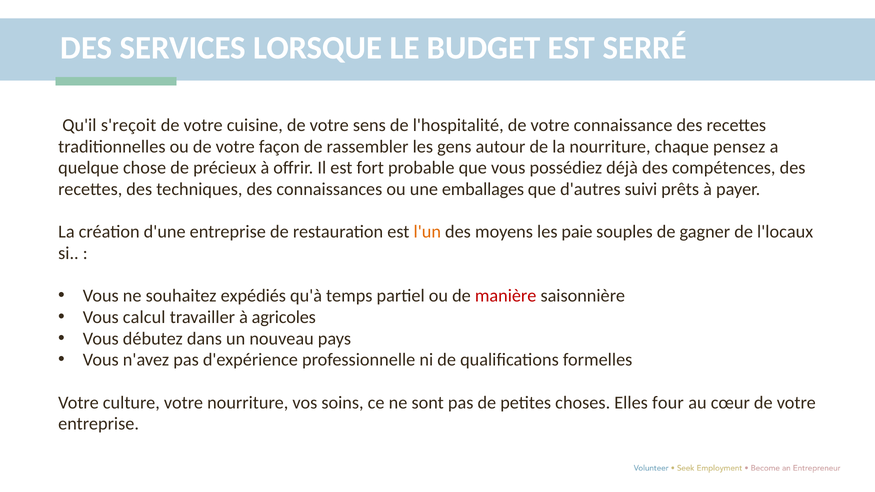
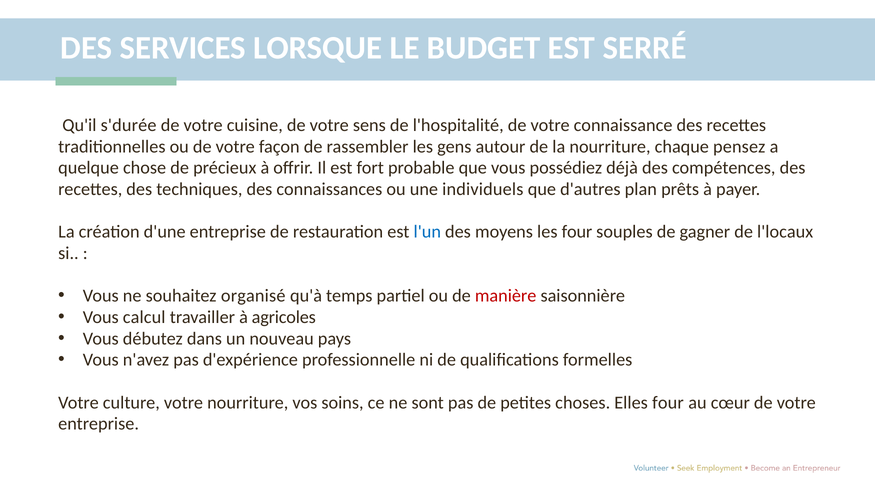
s'reçoit: s'reçoit -> s'durée (129, 125)
emballages: emballages -> individuels (483, 189)
suivi: suivi -> plan (641, 189)
l'un colour: orange -> blue (427, 232)
les paie: paie -> four (577, 232)
expédiés: expédiés -> organisé (253, 296)
